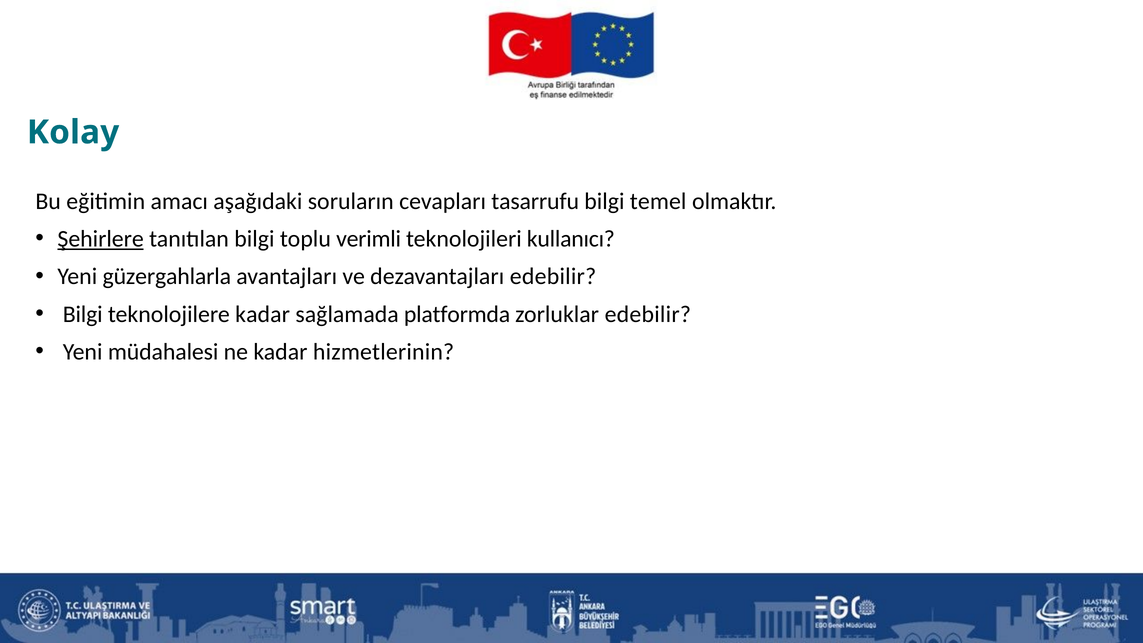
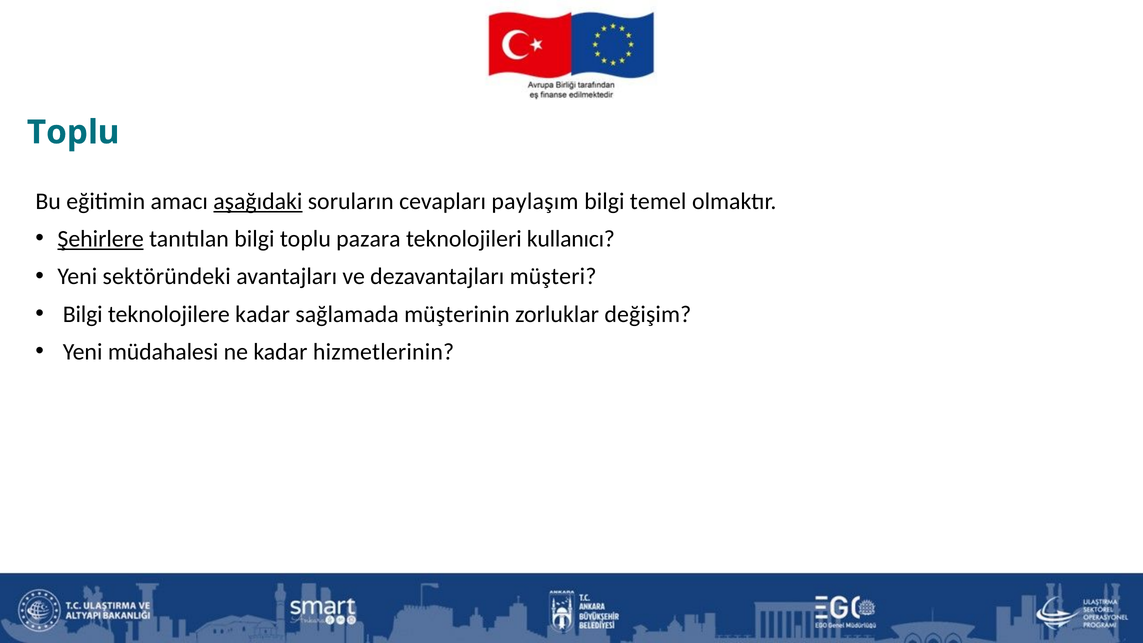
Kolay: Kolay -> Toplu (73, 132)
aşağıdaki underline: none -> present (258, 201)
tasarrufu: tasarrufu -> paylaşım (535, 201)
verimli: verimli -> pazara (368, 239)
güzergahlarla: güzergahlarla -> sektöründeki (167, 277)
dezavantajları edebilir: edebilir -> müşteri (553, 277)
platformda: platformda -> müşterinin (457, 314)
zorluklar edebilir: edebilir -> değişim (648, 314)
